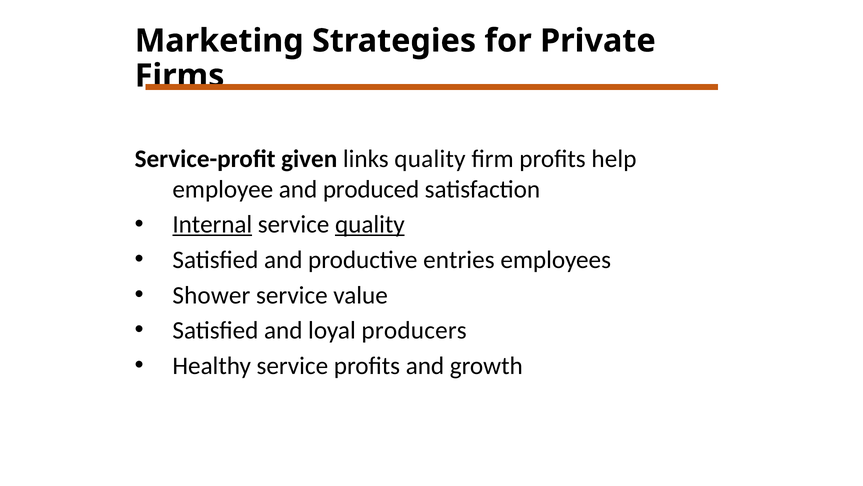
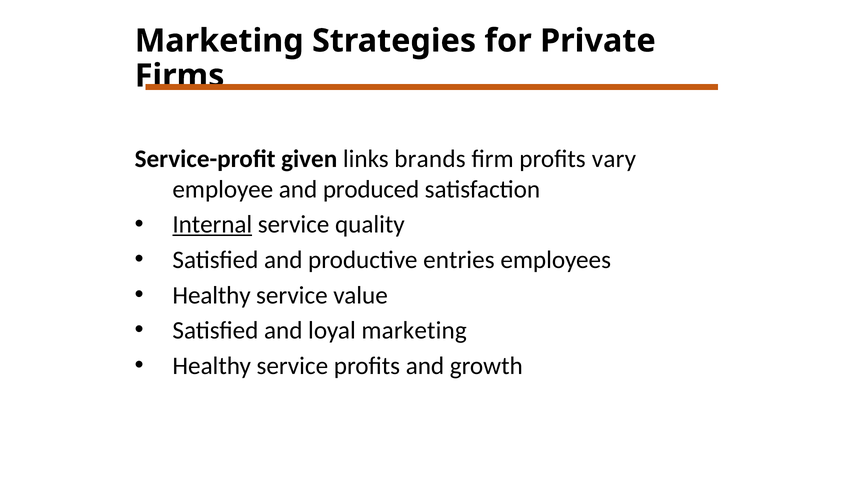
links quality: quality -> brands (430, 159)
help: help -> vary (614, 159)
quality underline: present -> none (370, 224)
Shower: Shower -> Healthy (212, 295)
loyal producers: producers -> marketing (414, 330)
